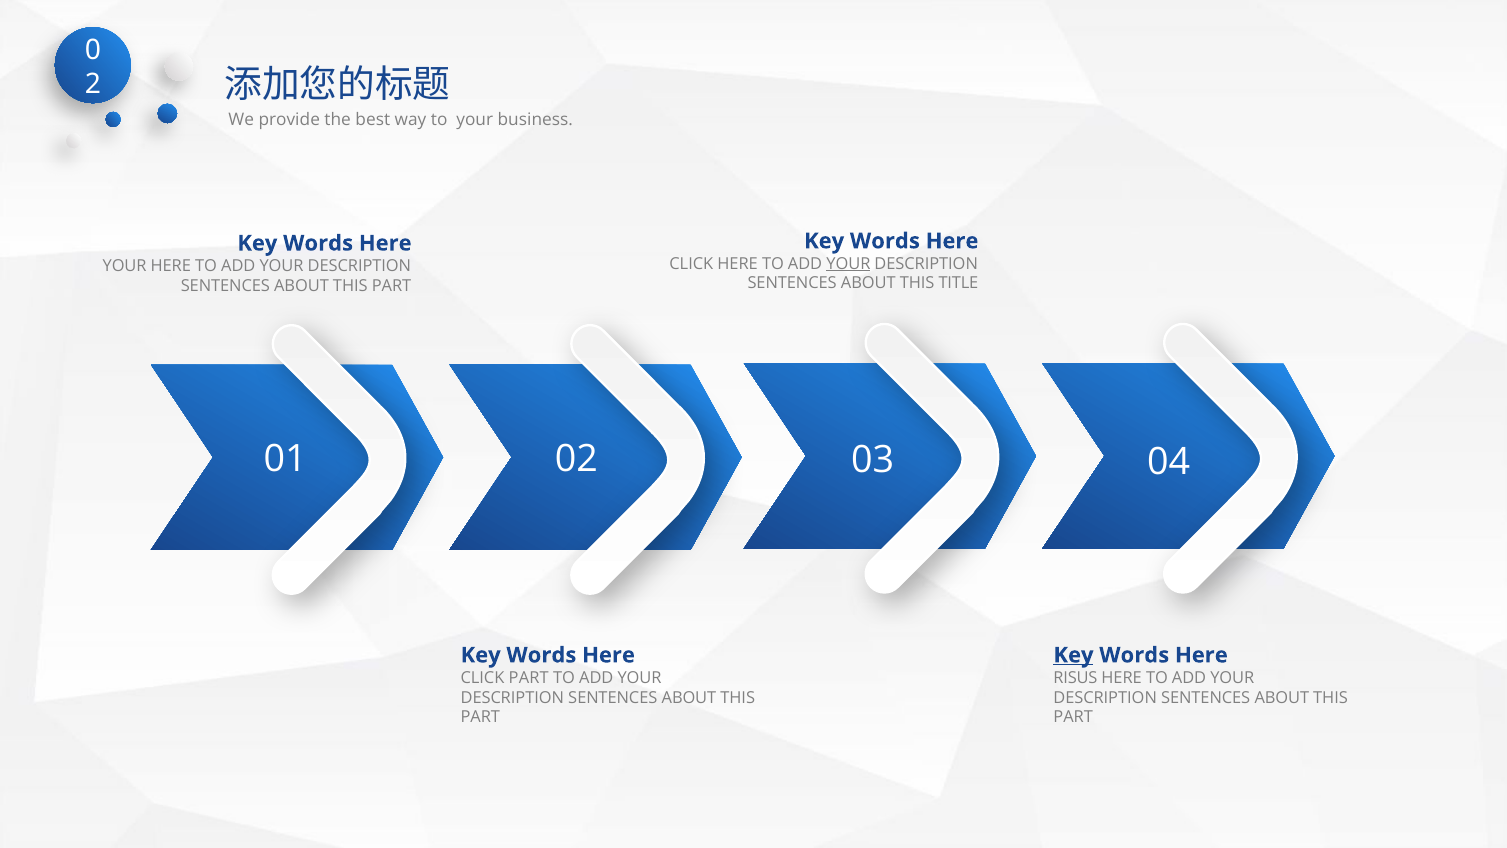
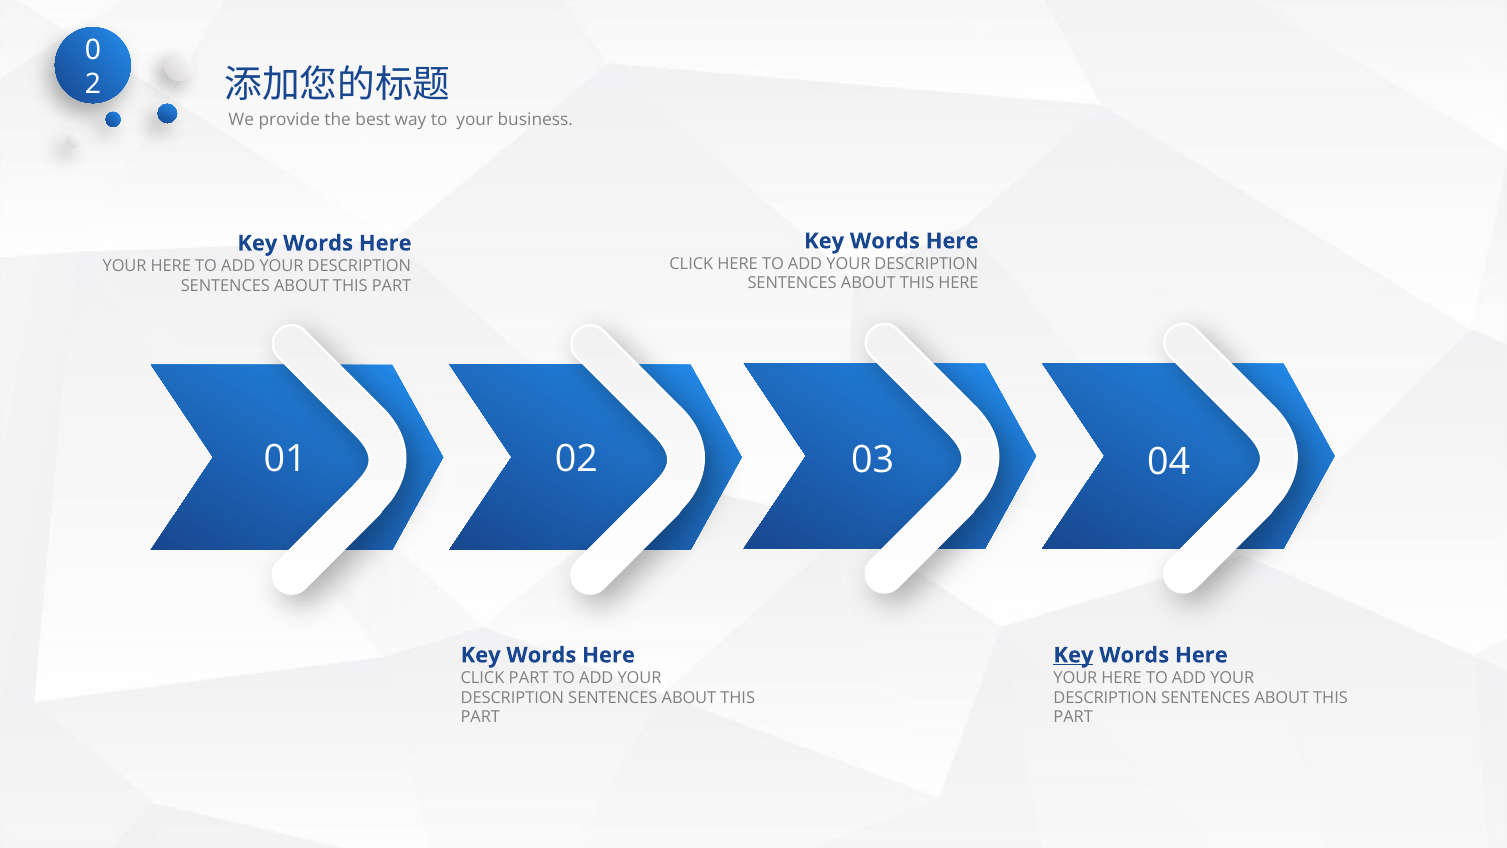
YOUR underline: present -> none (848, 264)
THIS TITLE: TITLE -> HERE (958, 283)
RISUS: RISUS -> YOUR (1075, 678)
